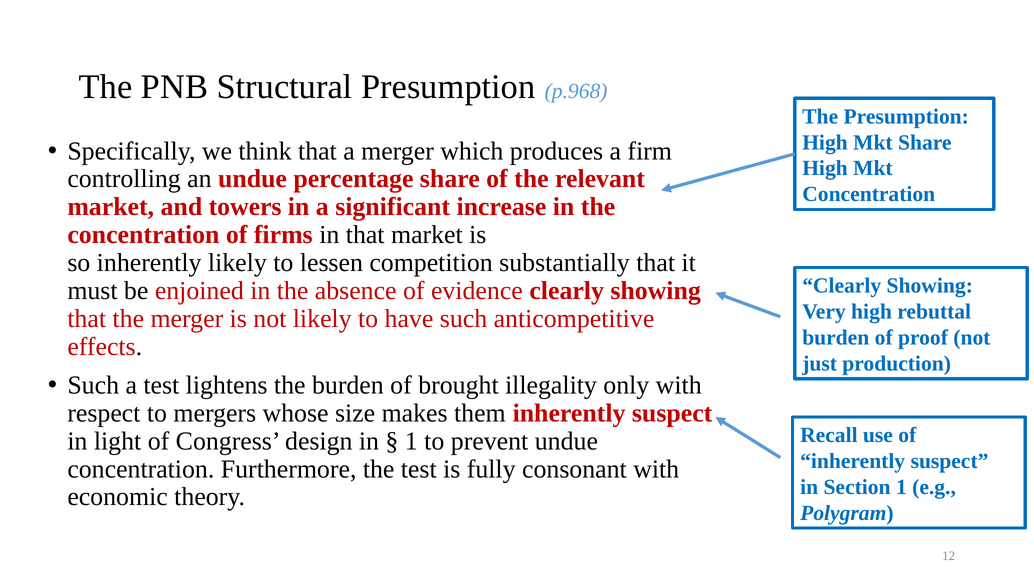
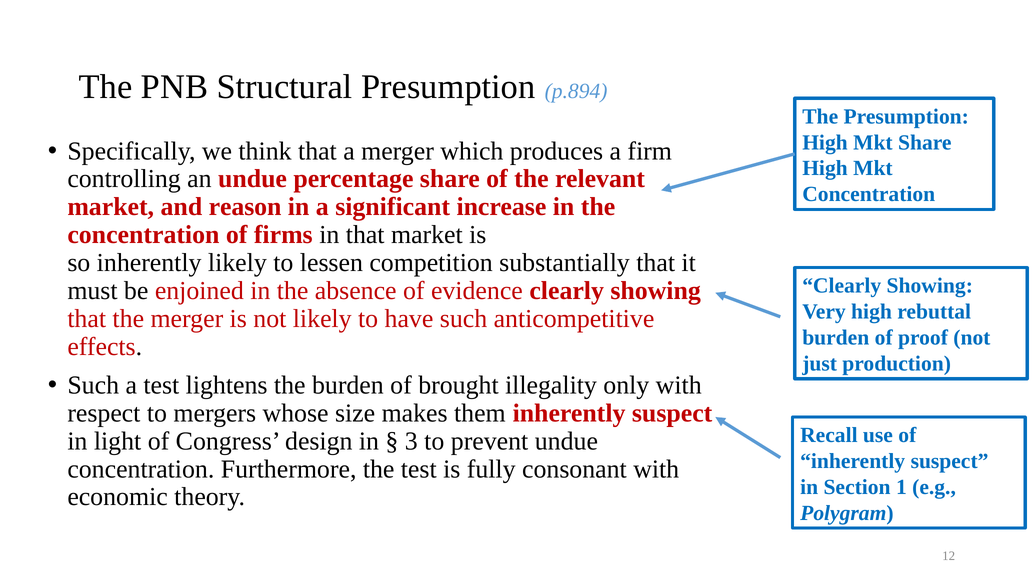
p.968: p.968 -> p.894 (576, 91)
towers: towers -> reason (245, 207)
1: 1 -> 3 (411, 441)
